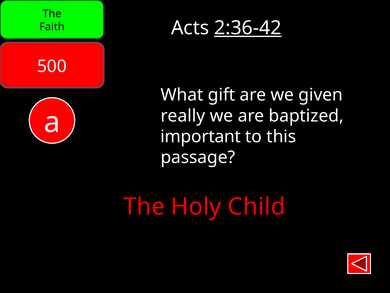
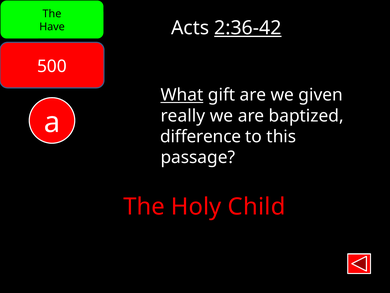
Faith: Faith -> Have (52, 27)
What underline: none -> present (182, 95)
important: important -> difference (201, 136)
